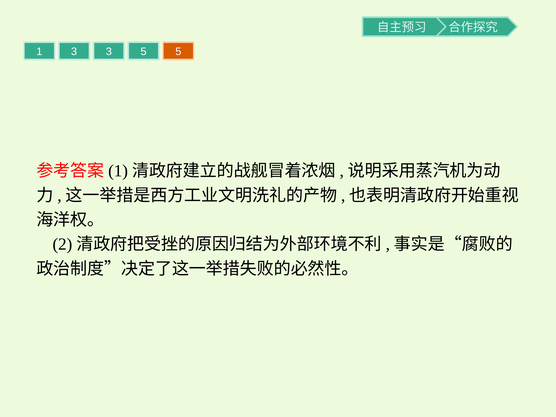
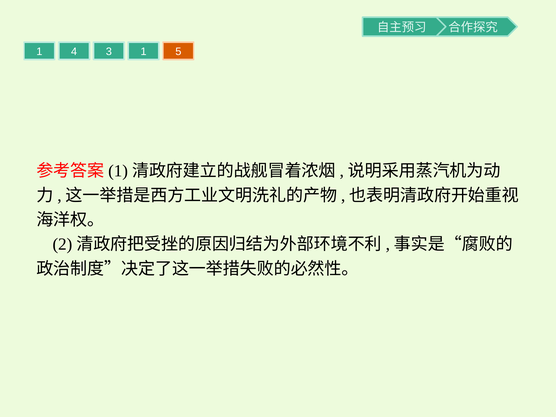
1 3: 3 -> 4 (74, 52)
3 5: 5 -> 1 (144, 52)
